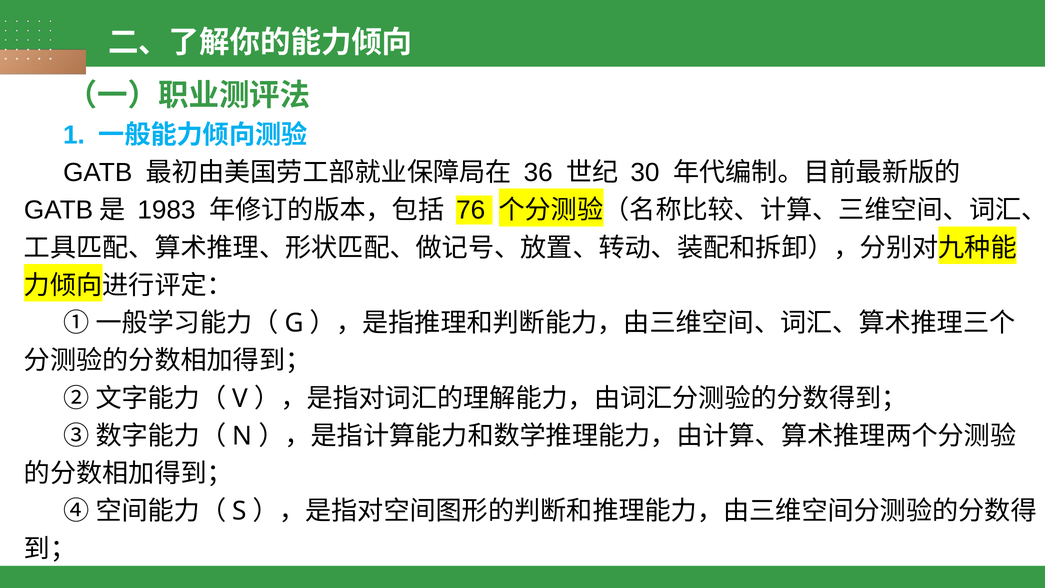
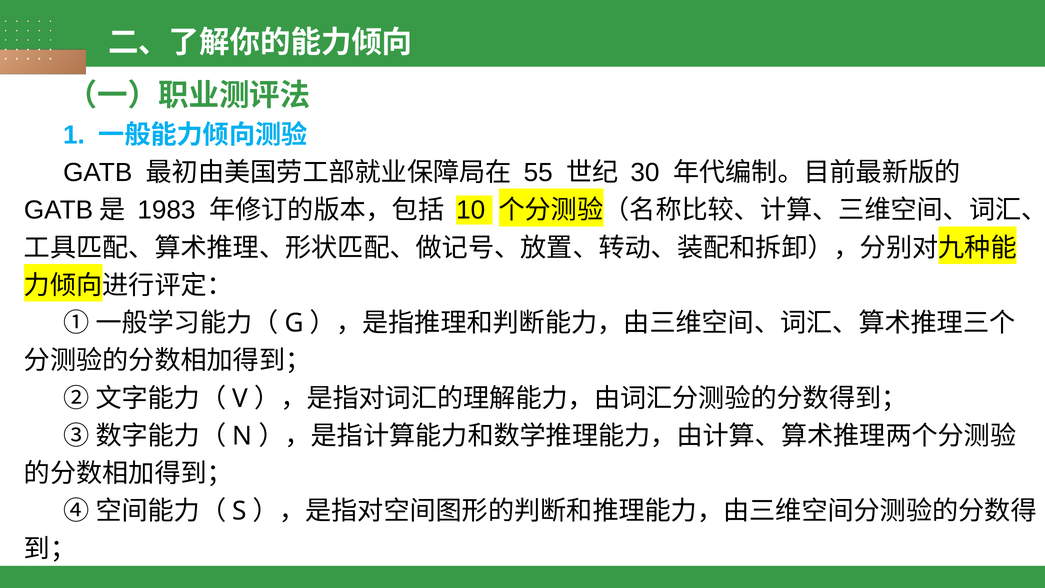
36: 36 -> 55 (538, 173)
76: 76 -> 10 (471, 210)
